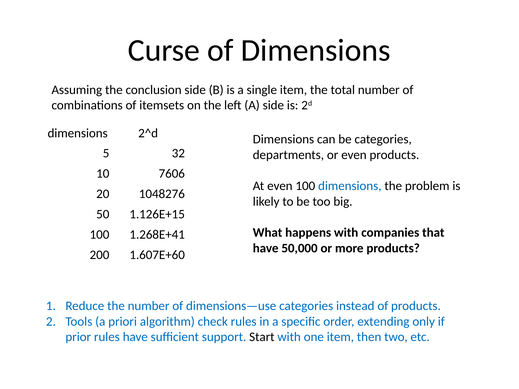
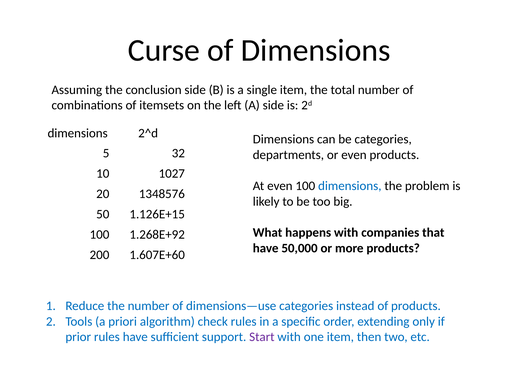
7606: 7606 -> 1027 (172, 174)
1048276: 1048276 -> 1348576 (162, 194)
1.268E+41: 1.268E+41 -> 1.268E+92 (157, 235)
Start colour: black -> purple (262, 337)
